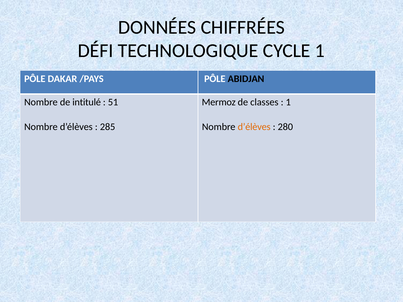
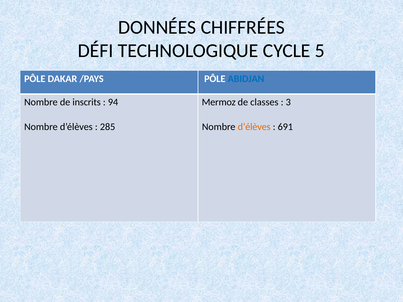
CYCLE 1: 1 -> 5 (320, 51)
ABIDJAN colour: black -> blue (246, 79)
intitulé: intitulé -> inscrits (87, 102)
51: 51 -> 94 (113, 102)
1: 1 -> 3 (288, 102)
280: 280 -> 691 (285, 127)
